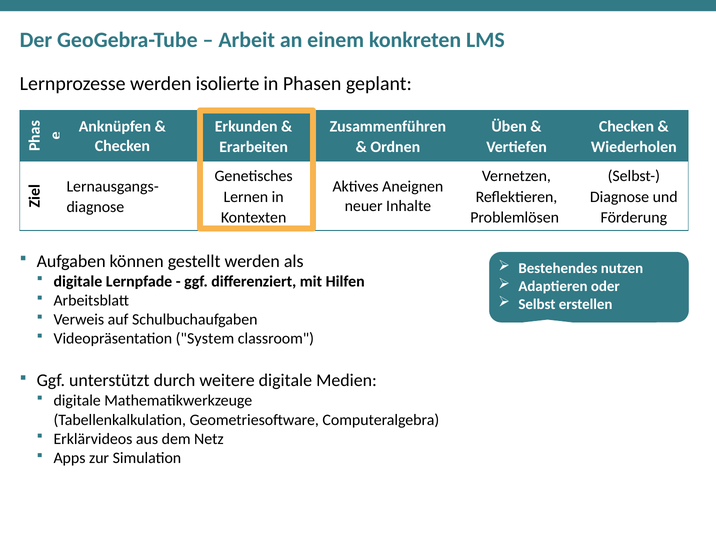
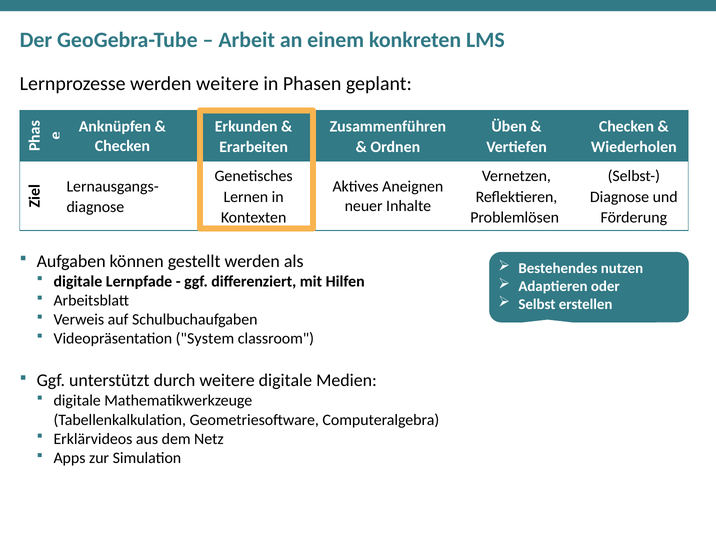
werden isolierte: isolierte -> weitere (227, 84)
